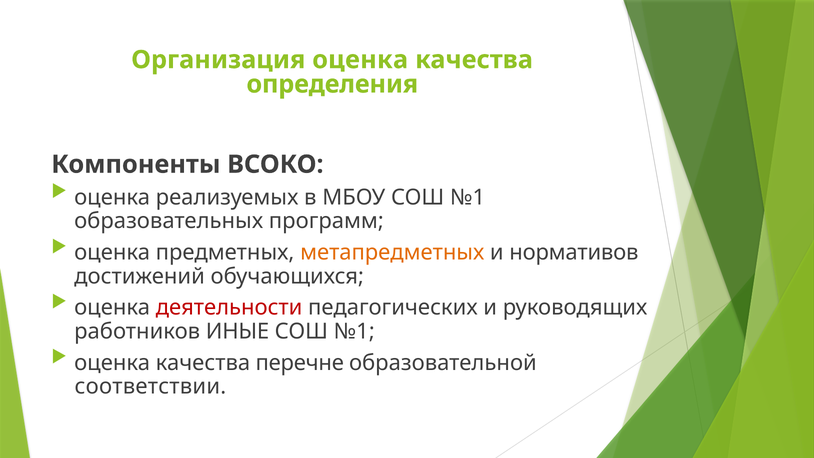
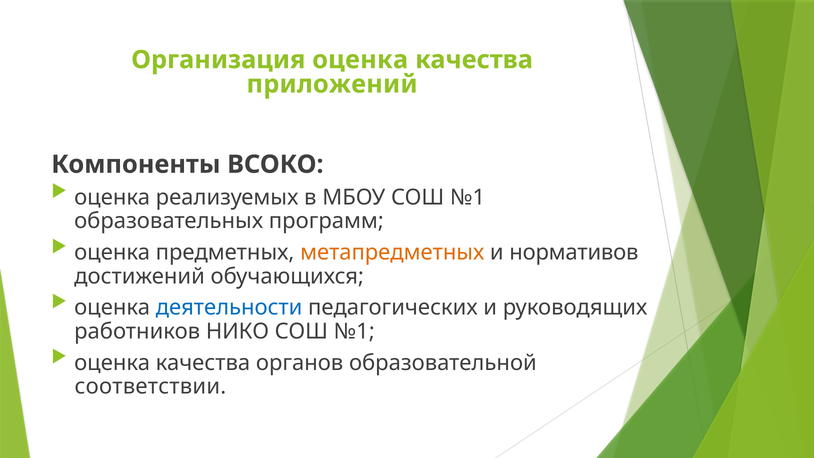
определения: определения -> приложений (332, 84)
деятельности colour: red -> blue (229, 308)
ИНЫЕ: ИНЫЕ -> НИКО (237, 331)
перечне: перечне -> органов (300, 363)
